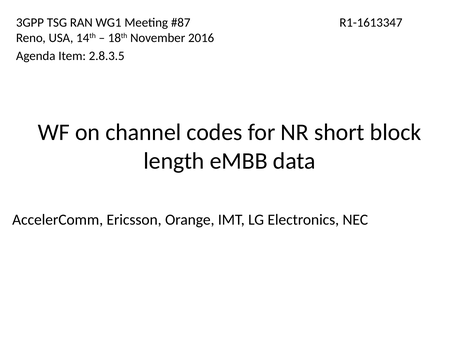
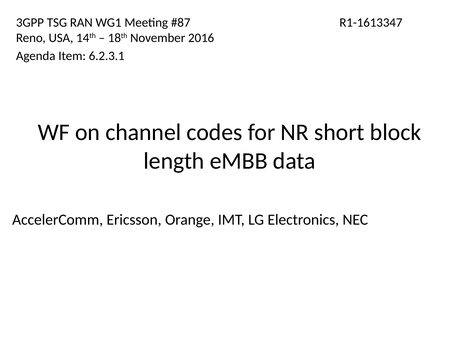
2.8.3.5: 2.8.3.5 -> 6.2.3.1 (107, 56)
